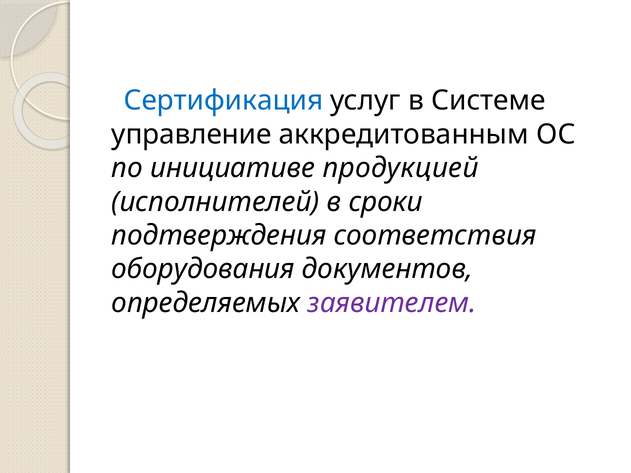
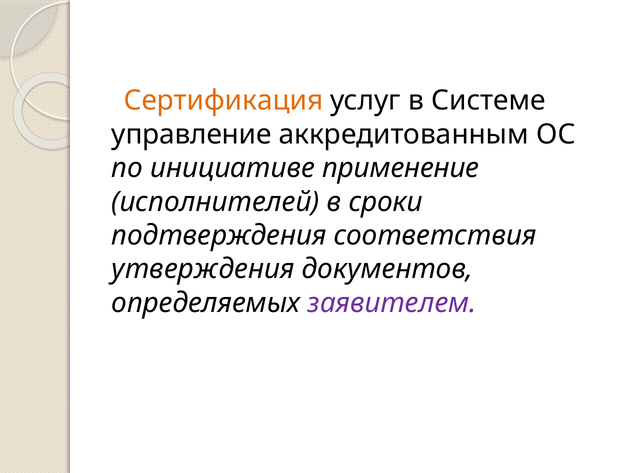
Сертификация colour: blue -> orange (223, 101)
продукцией: продукцией -> применение (401, 168)
оборудования: оборудования -> утверждения (203, 269)
